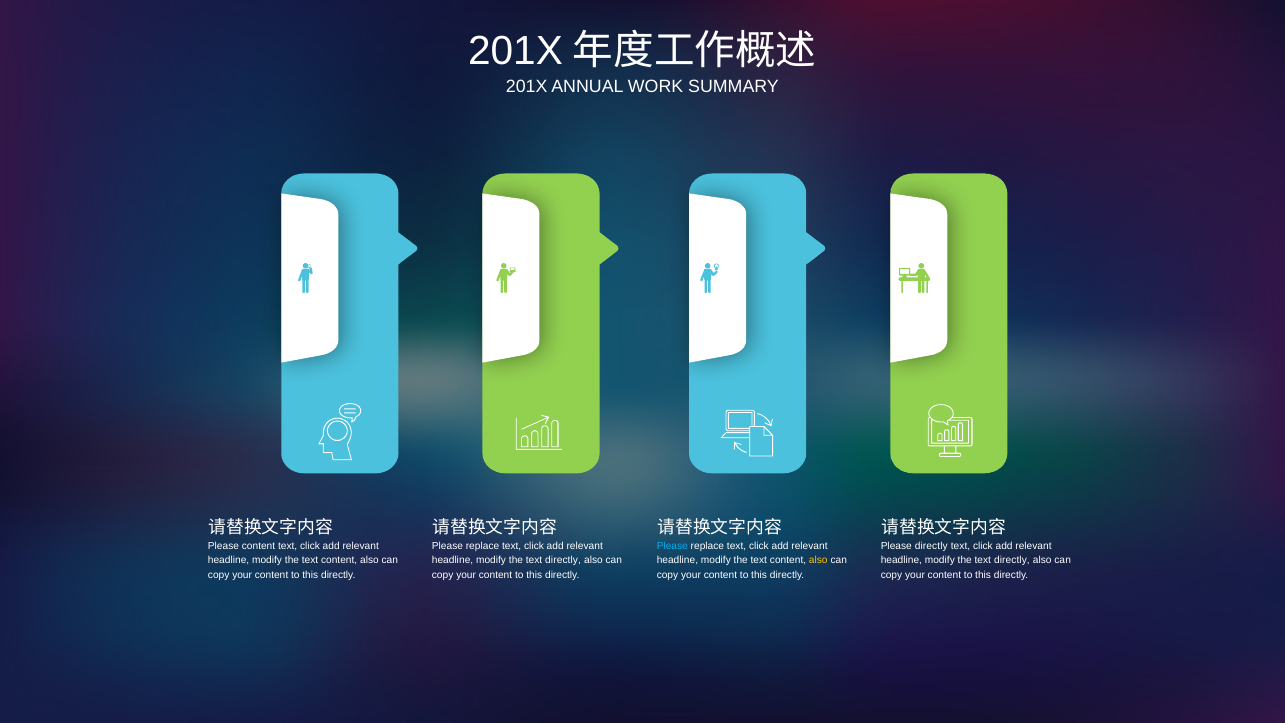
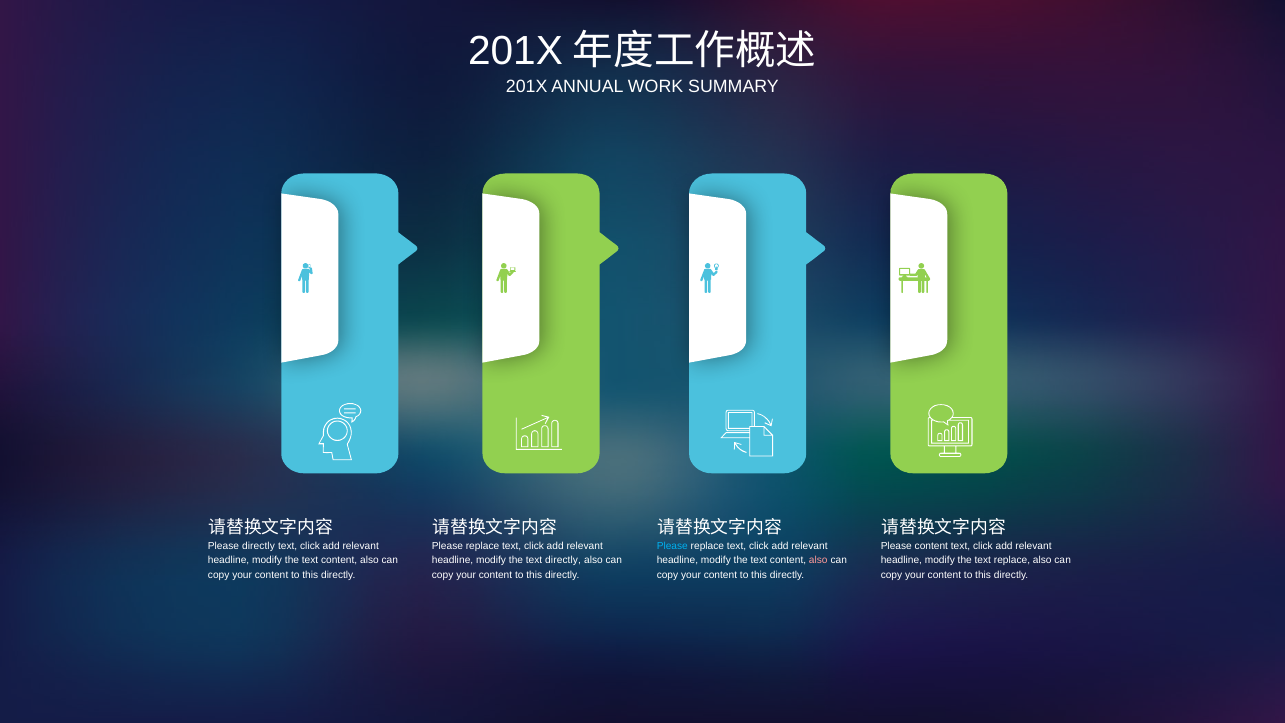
Please content: content -> directly (258, 546)
Please directly: directly -> content (931, 546)
also colour: yellow -> pink (818, 560)
directly: directly -> replace (1012, 560)
